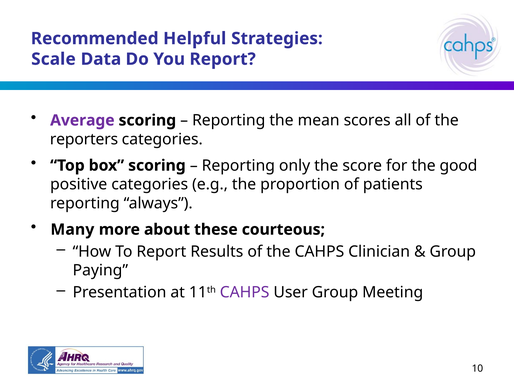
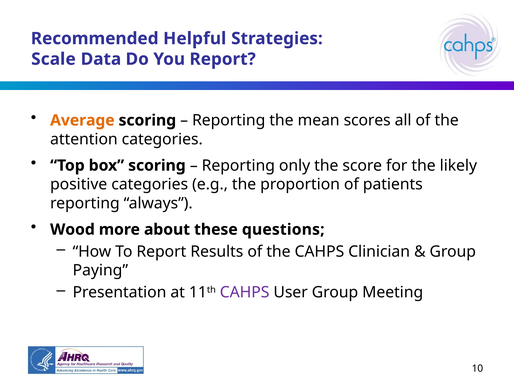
Average colour: purple -> orange (82, 120)
reporters: reporters -> attention (84, 139)
good: good -> likely (458, 165)
Many: Many -> Wood (72, 229)
courteous: courteous -> questions (283, 229)
